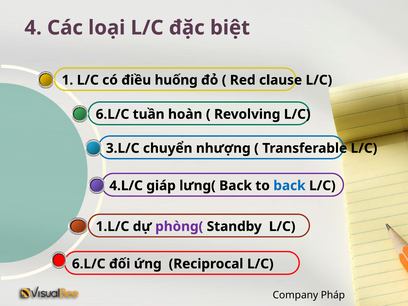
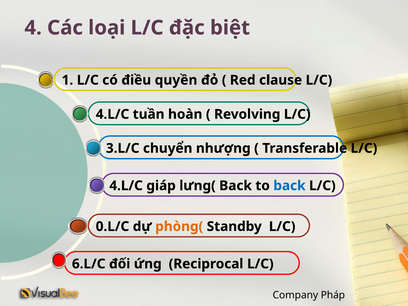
huống: huống -> quyền (176, 80)
6.L/C: 6.L/C -> 4.L/C (112, 114)
1.L/C: 1.L/C -> 0.L/C (112, 226)
phòng( colour: purple -> orange (179, 226)
